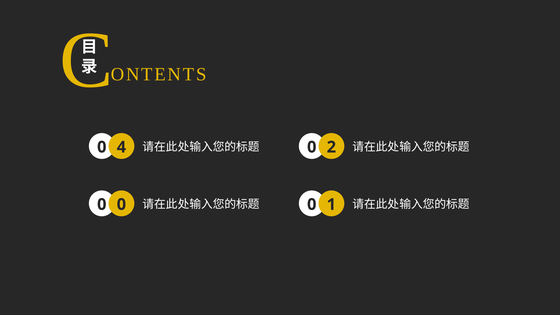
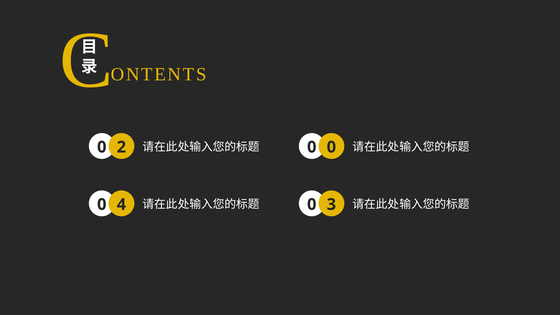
4: 4 -> 2 (121, 147)
0 2: 2 -> 0 (331, 147)
0 0: 0 -> 4 (121, 204)
1: 1 -> 3 (331, 204)
